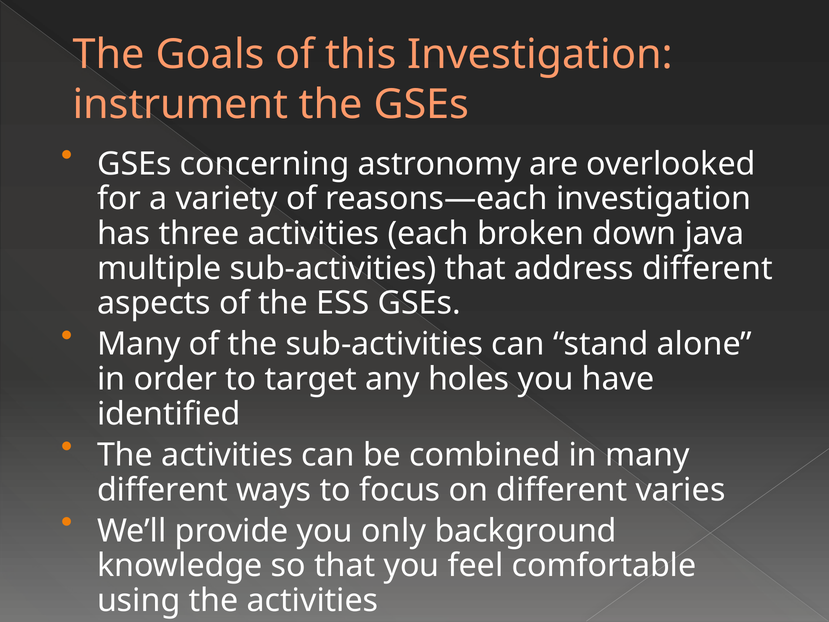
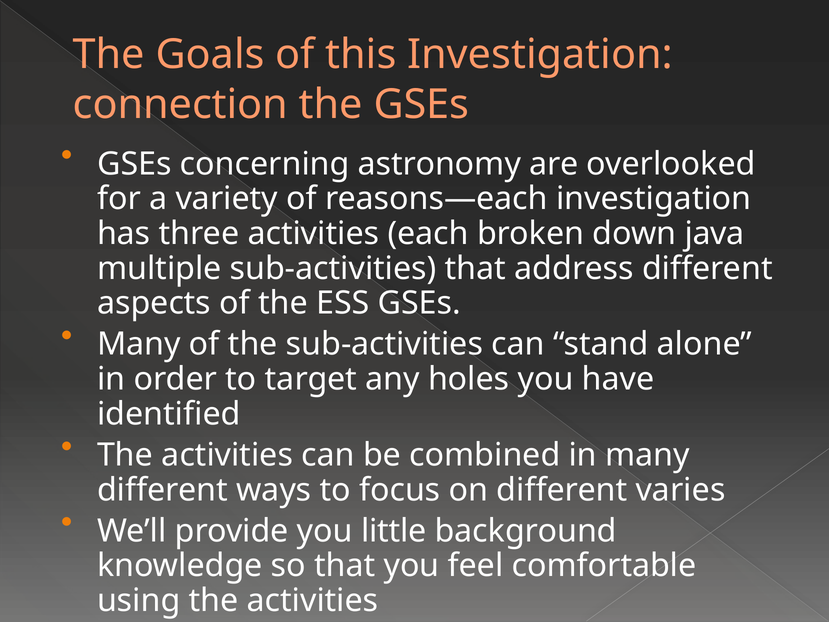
instrument: instrument -> connection (180, 104)
only: only -> little (394, 531)
